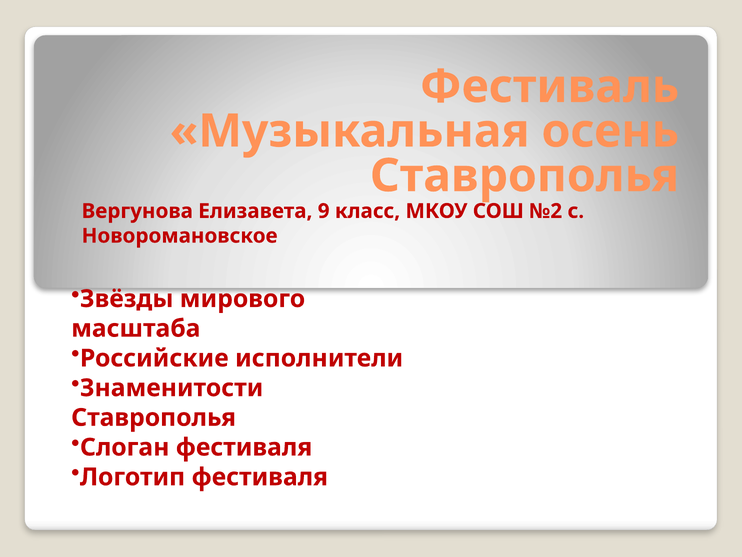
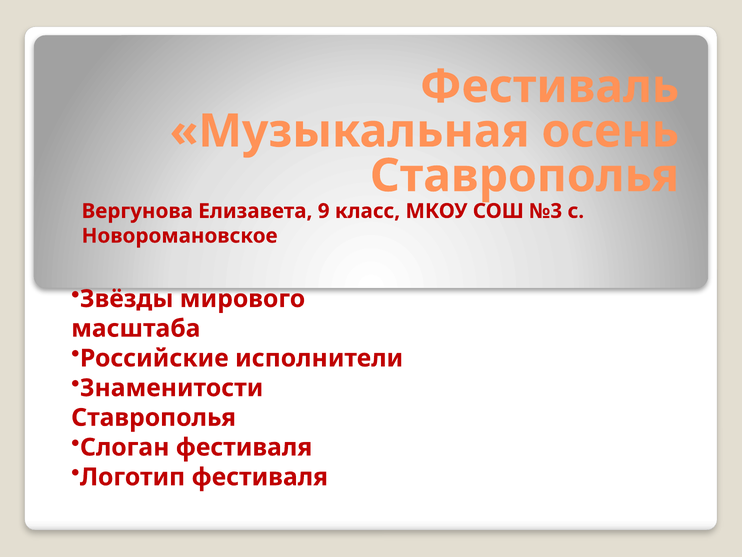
№2: №2 -> №3 (546, 211)
